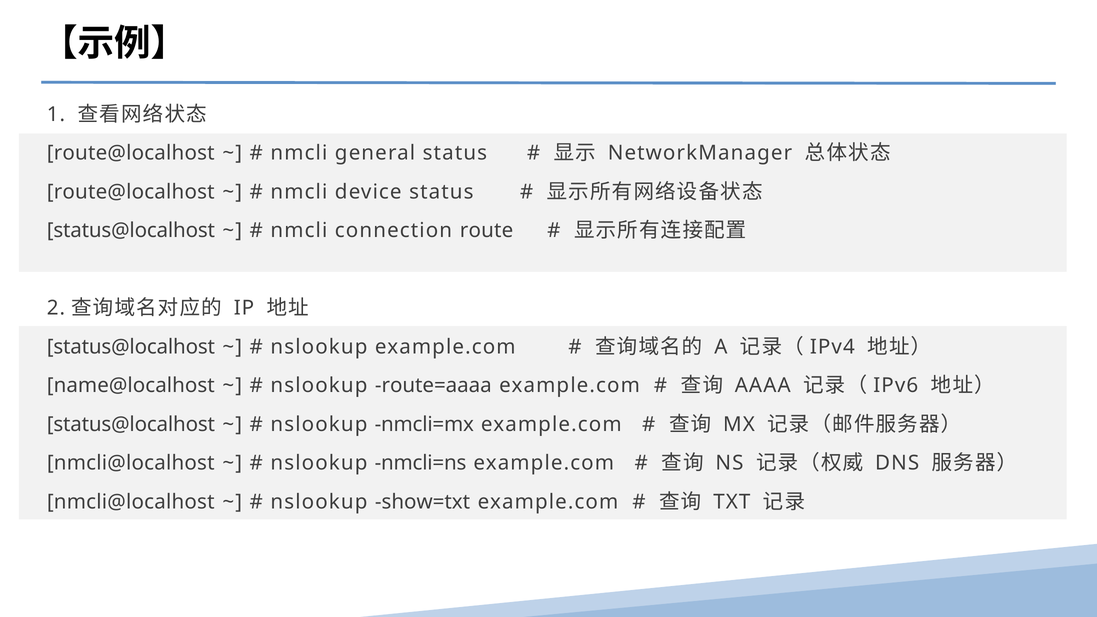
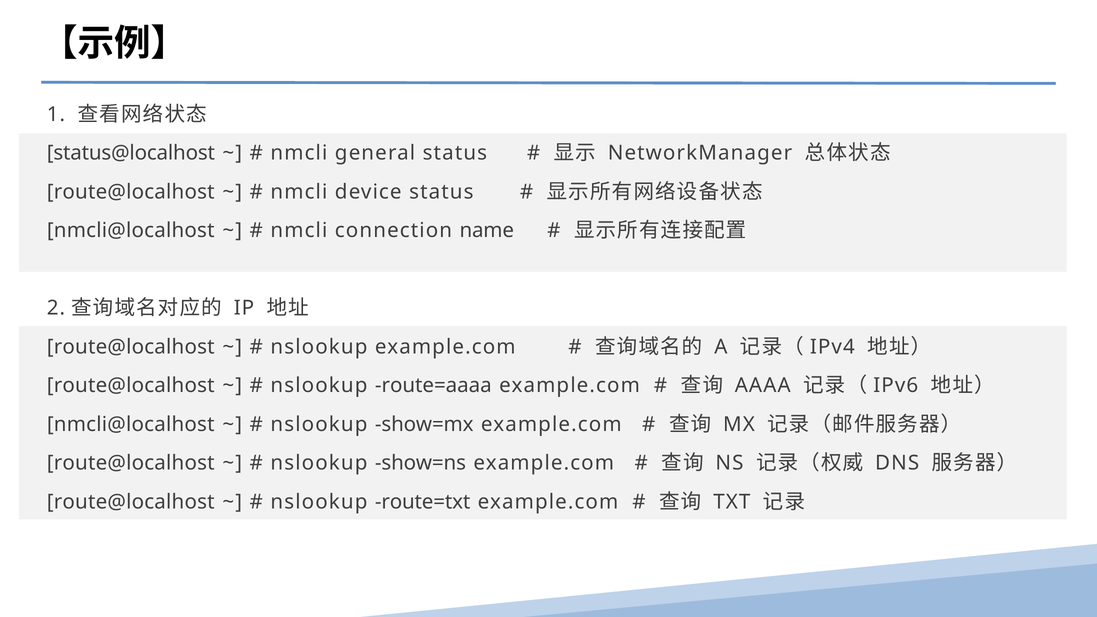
route@localhost: route@localhost -> status@localhost (131, 153)
status@localhost: status@localhost -> nmcli@localhost (131, 231)
route: route -> name (487, 231)
status@localhost: status@localhost -> route@localhost (131, 347)
name@localhost: name@localhost -> route@localhost (131, 386)
status@localhost: status@localhost -> nmcli@localhost (131, 424)
nmcli=mx: nmcli=mx -> show=mx (424, 424)
nmcli@localhost: nmcli@localhost -> route@localhost (131, 463)
nmcli=ns: nmcli=ns -> show=ns (420, 463)
nmcli@localhost: nmcli@localhost -> route@localhost (131, 502)
show=txt: show=txt -> route=txt (423, 502)
